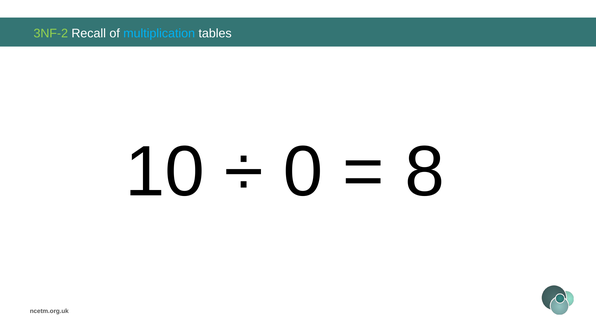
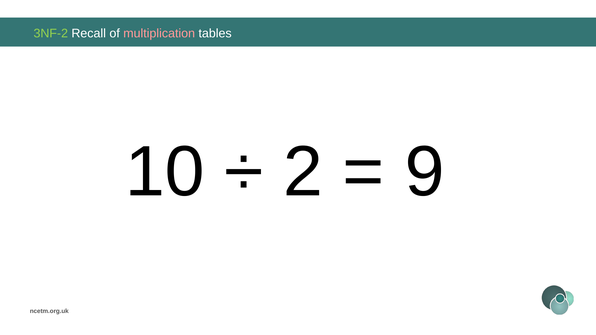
multiplication colour: light blue -> pink (159, 33)
0: 0 -> 2 (303, 172)
8: 8 -> 9 (425, 172)
